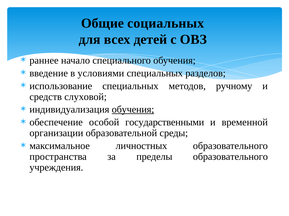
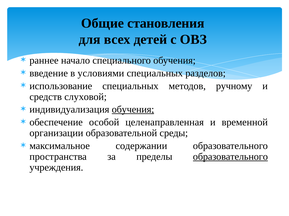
социальных: социальных -> становления (166, 23)
государственными: государственными -> целенаправленная (165, 123)
личностных: личностных -> содержании (141, 146)
образовательного underline: none -> present (230, 157)
